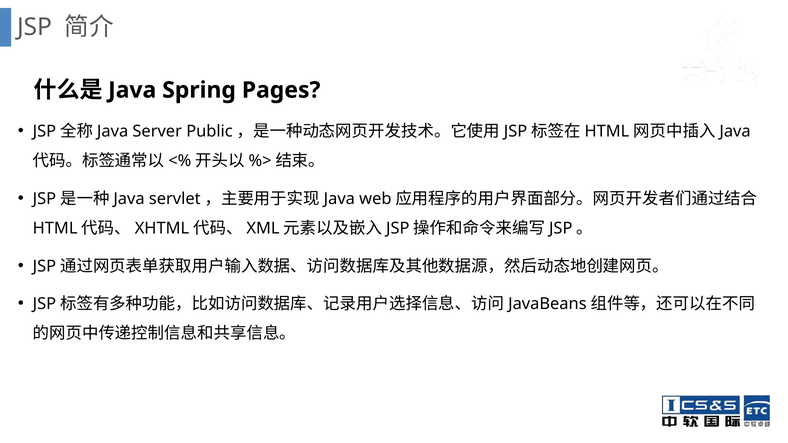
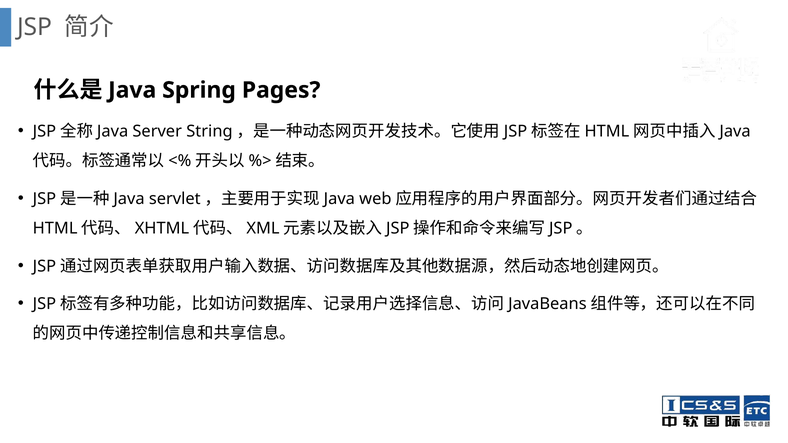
Public: Public -> String (209, 131)
